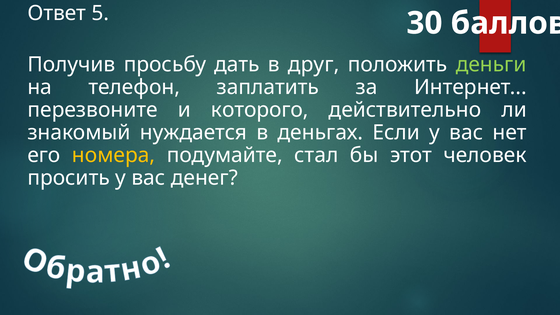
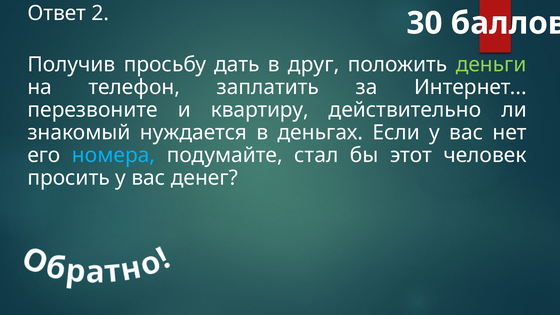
5: 5 -> 2 (100, 13)
которого: которого -> квартиру (260, 110)
номера colour: yellow -> light blue (114, 155)
